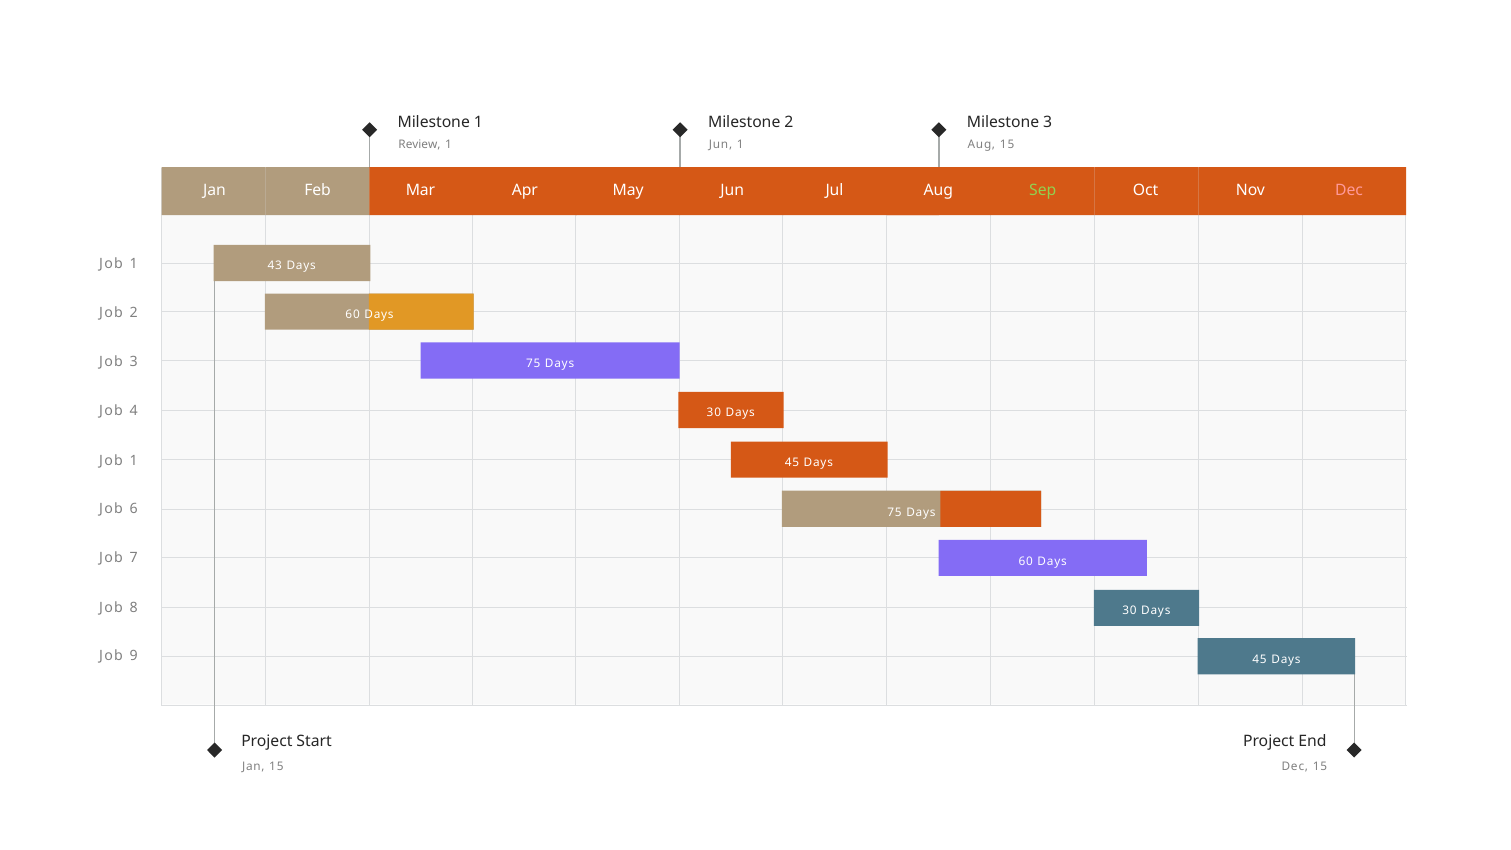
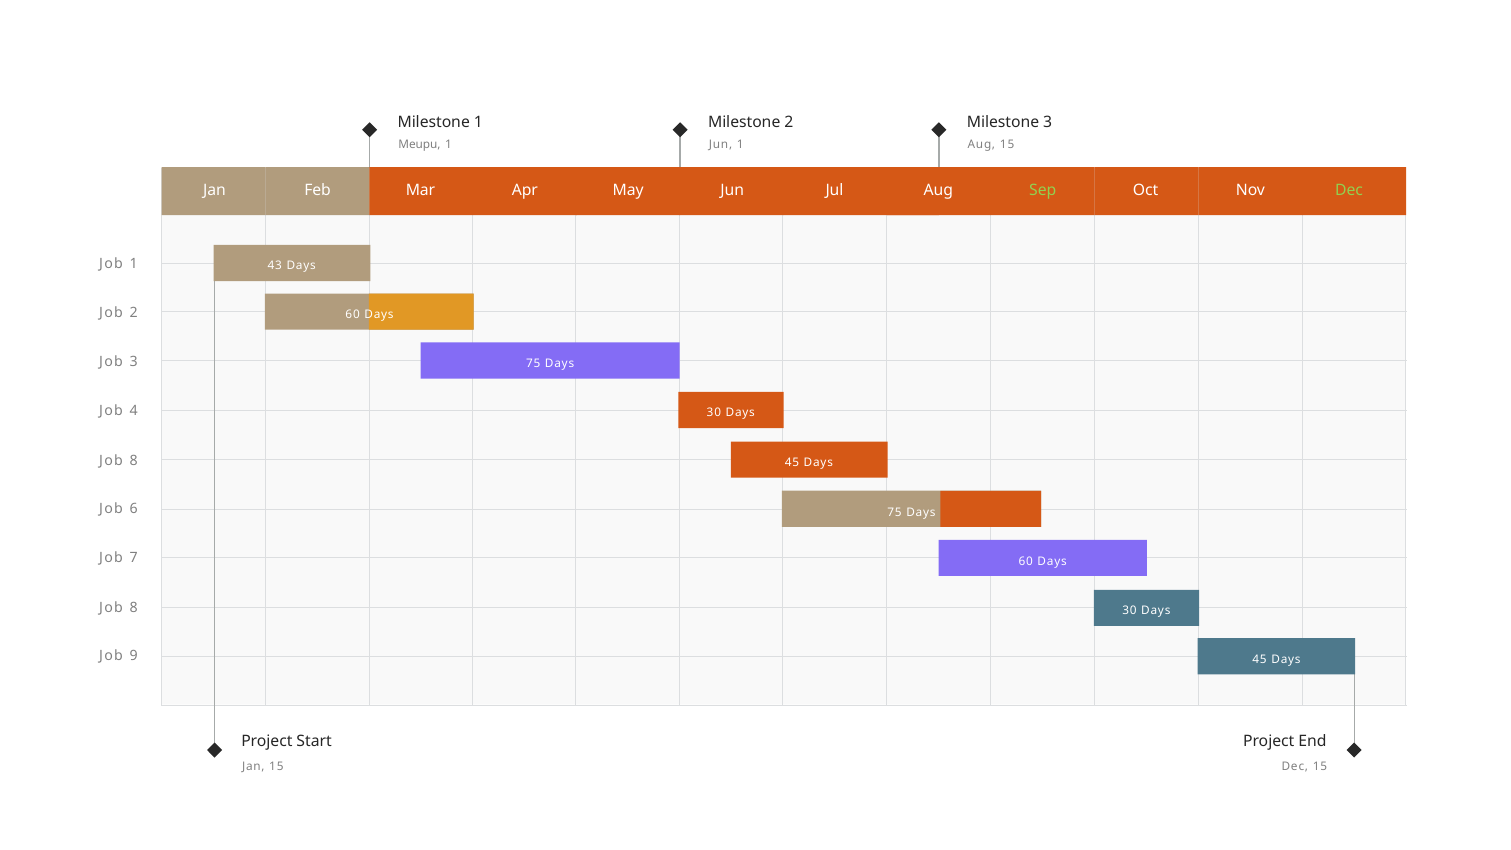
Review: Review -> Meupu (419, 145)
Dec colour: pink -> light green (1349, 190)
1: 1 -> 8 (134, 461)
